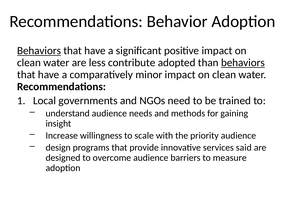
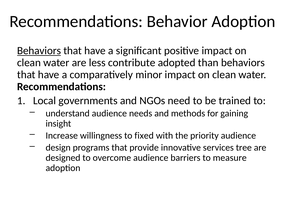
behaviors underline: present -> none (243, 63)
scale: scale -> fixed (144, 135)
said: said -> tree (244, 147)
